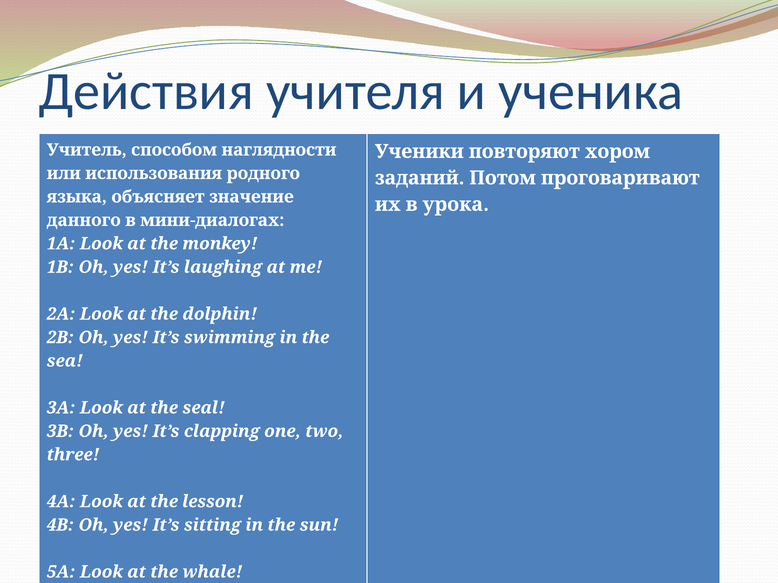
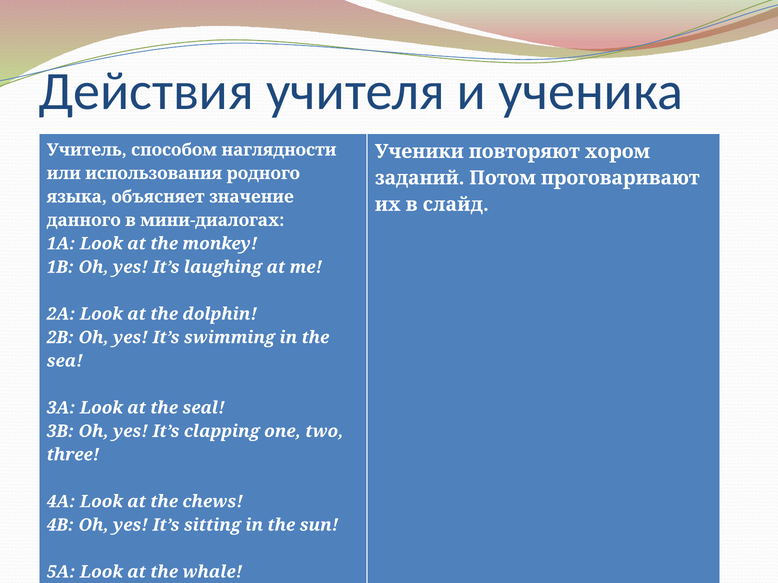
урока: урока -> слайд (456, 205)
lesson: lesson -> chews (213, 502)
